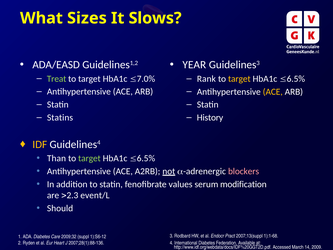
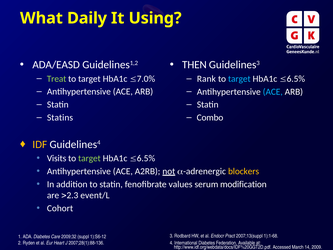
Sizes: Sizes -> Daily (87, 18)
Slows: Slows -> Using (155, 18)
YEAR: YEAR -> THEN (194, 65)
target colour: yellow -> light blue (239, 79)
ACE colour: yellow -> light blue (273, 92)
History: History -> Combo (210, 118)
Than: Than -> Visits (57, 158)
blockers colour: pink -> yellow (244, 171)
Should: Should -> Cohort (60, 208)
